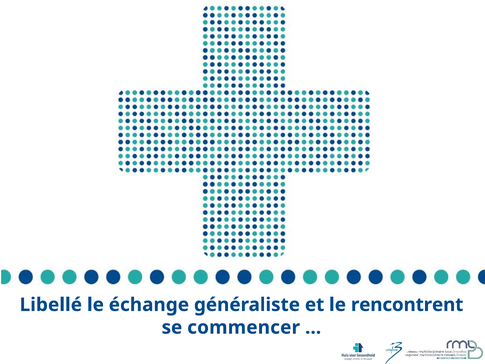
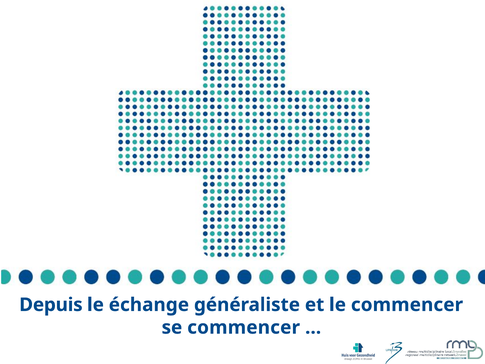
Libellé: Libellé -> Depuis (51, 305)
le rencontrent: rencontrent -> commencer (407, 305)
